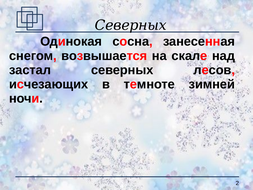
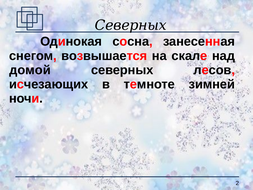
застал: застал -> домой (30, 70)
